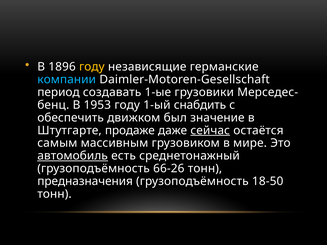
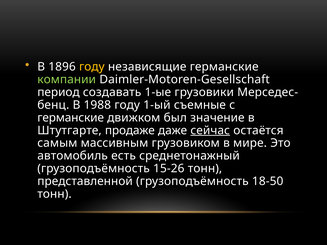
компании colour: light blue -> light green (67, 80)
1953: 1953 -> 1988 (97, 105)
снабдить: снабдить -> съемные (200, 105)
обеспечить: обеспечить -> германские (71, 118)
автомобиль underline: present -> none (73, 156)
66-26: 66-26 -> 15-26 (169, 169)
предназначения: предназначения -> представленной (85, 181)
